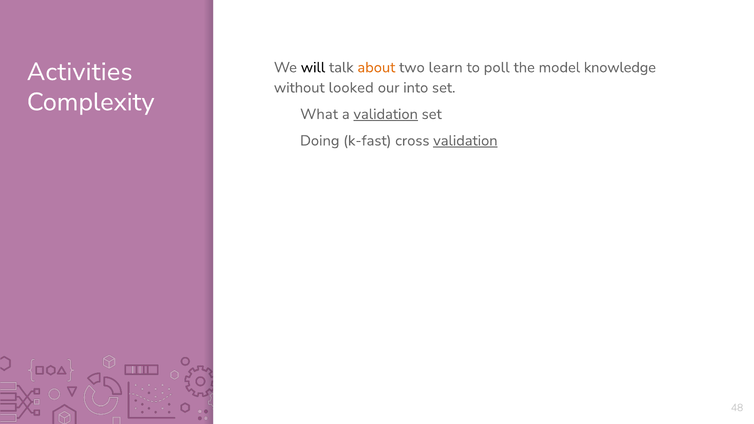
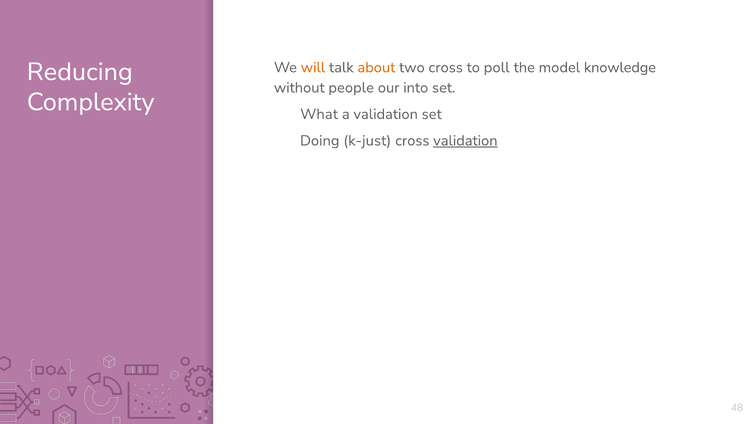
will colour: black -> orange (313, 67)
two learn: learn -> cross (446, 67)
Activities: Activities -> Reducing (80, 72)
looked: looked -> people (351, 88)
validation underline: present -> none (386, 114)
k-fast: k-fast -> k-just (367, 141)
